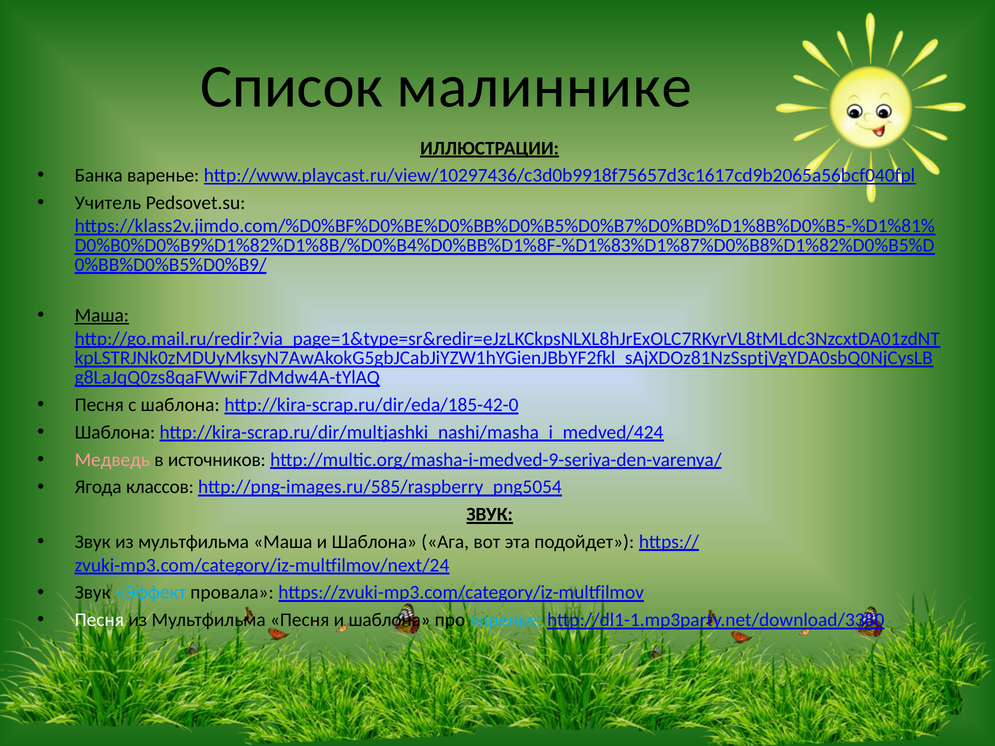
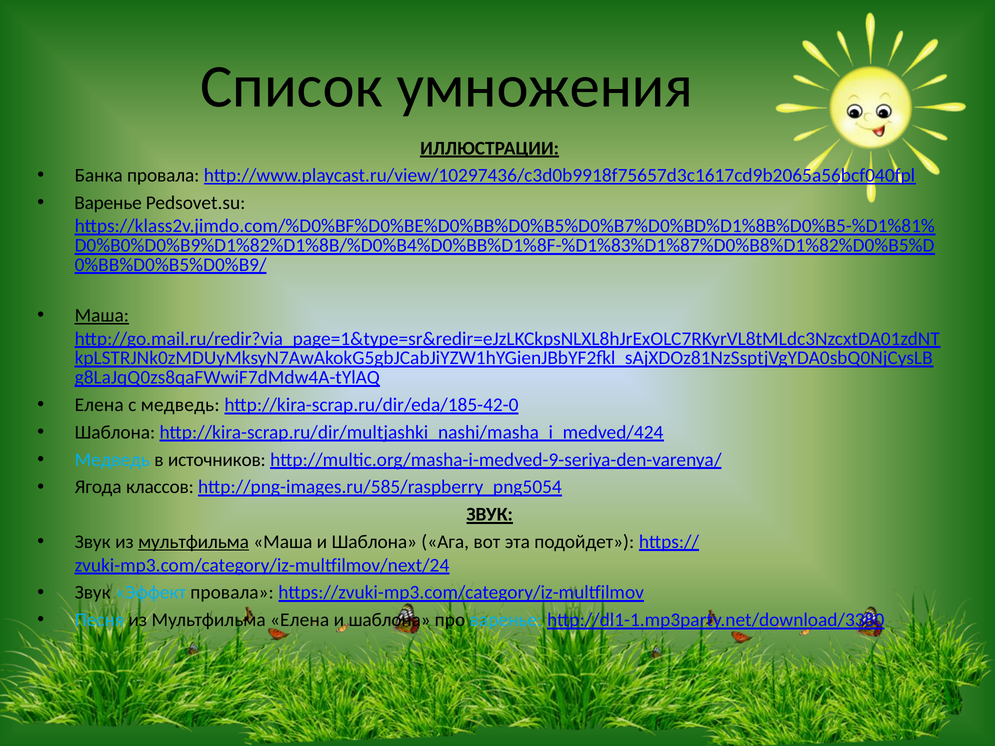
малиннике: малиннике -> умножения (545, 87)
Банка варенье: варенье -> провала (163, 175)
Учитель: Учитель -> Варенье (108, 203)
Песня: Песня -> Елена (99, 405)
с шаблона: шаблона -> медведь (180, 405)
Медведь colour: pink -> light blue (112, 460)
мультфильма underline: none -> present (194, 542)
Песня colour: white -> light blue (99, 620)
Мультфильма Песня: Песня -> Елена (300, 620)
